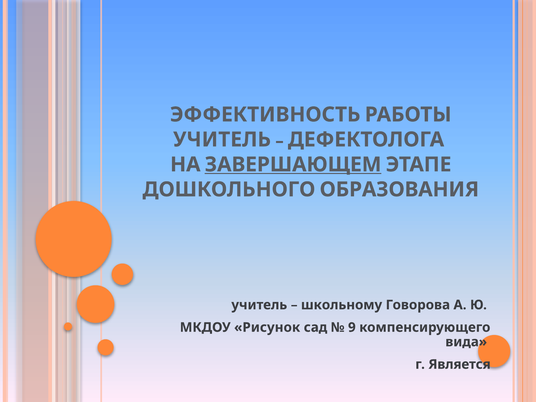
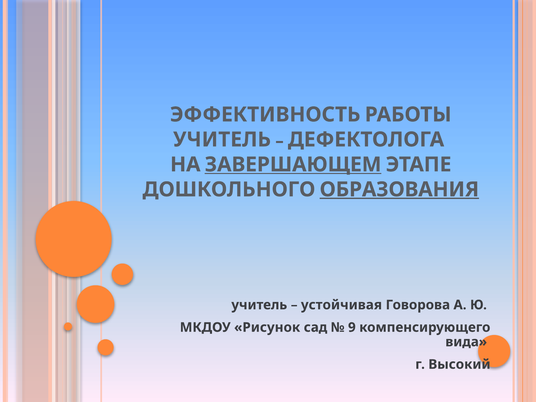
ОБРАЗОВАНИЯ underline: none -> present (399, 189)
школьному: школьному -> устойчивая (341, 305)
Является: Является -> Высокий (459, 364)
